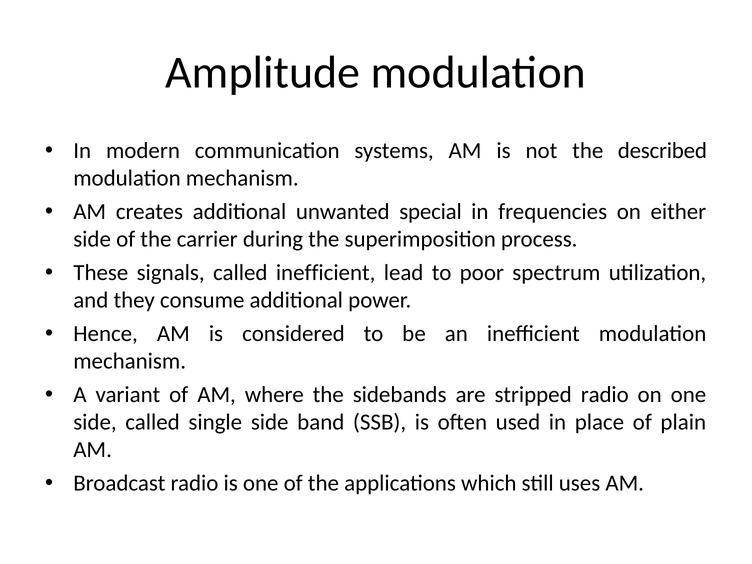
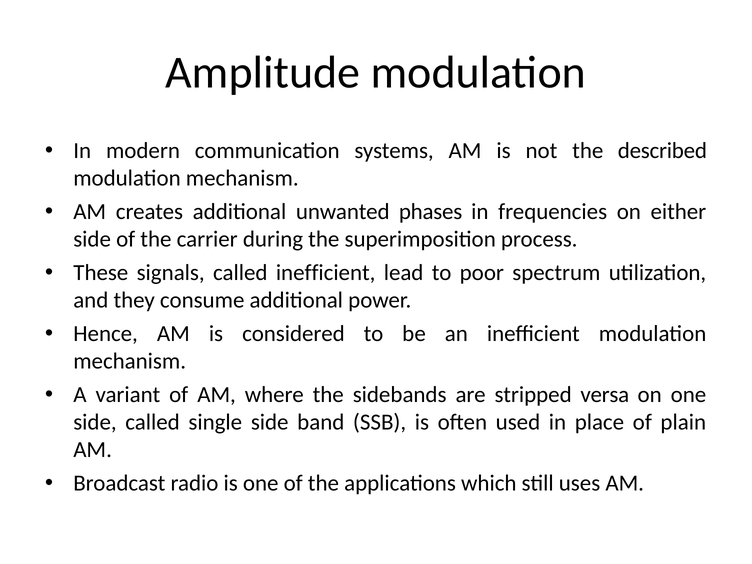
special: special -> phases (431, 212)
stripped radio: radio -> versa (605, 395)
